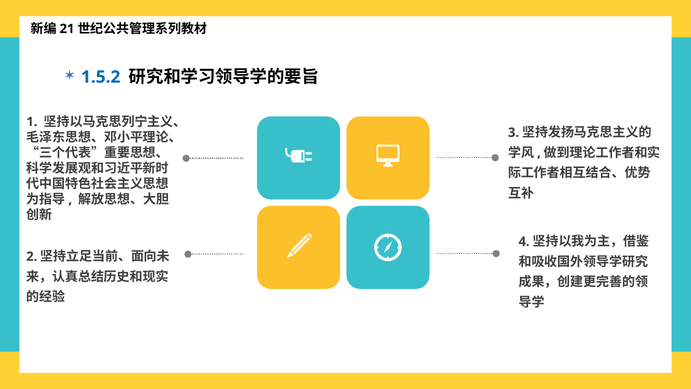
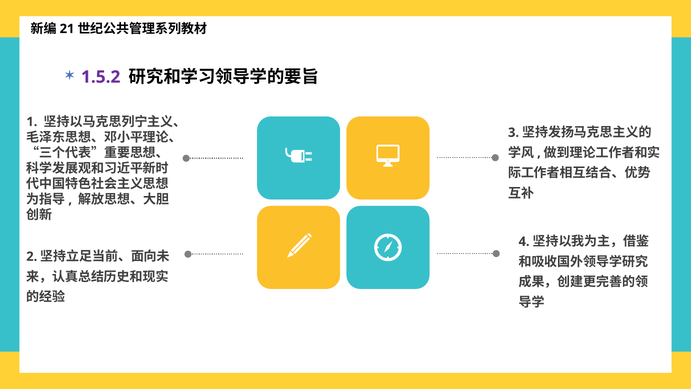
1.5.2 colour: blue -> purple (101, 77)
